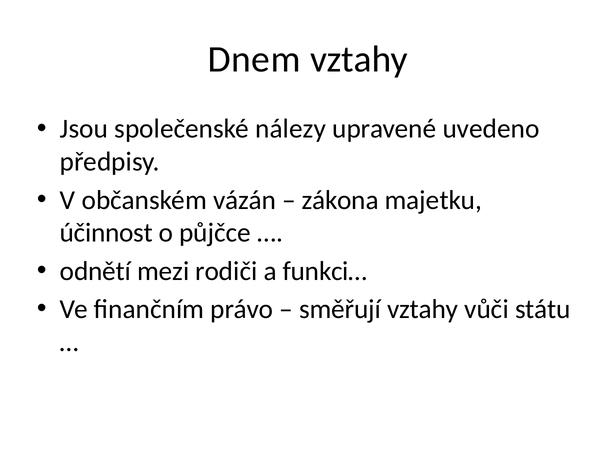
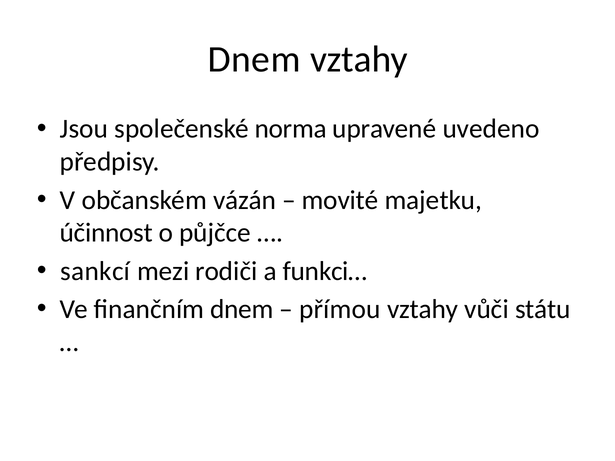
nálezy: nálezy -> norma (291, 129)
zákona: zákona -> movité (340, 200)
odnětí: odnětí -> sankcí (95, 271)
finančním právo: právo -> dnem (242, 309)
směřují: směřují -> přímou (340, 309)
